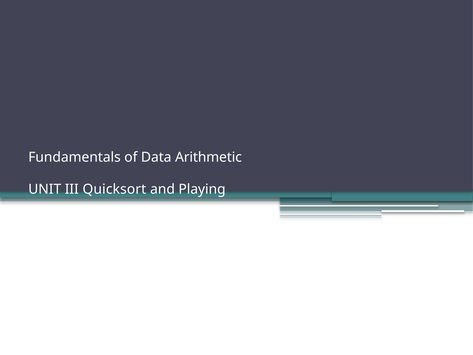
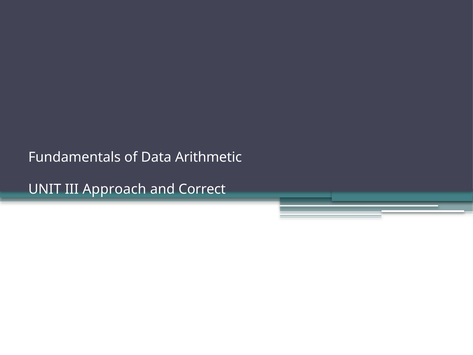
Quicksort: Quicksort -> Approach (114, 189)
Playing: Playing -> Correct (202, 189)
